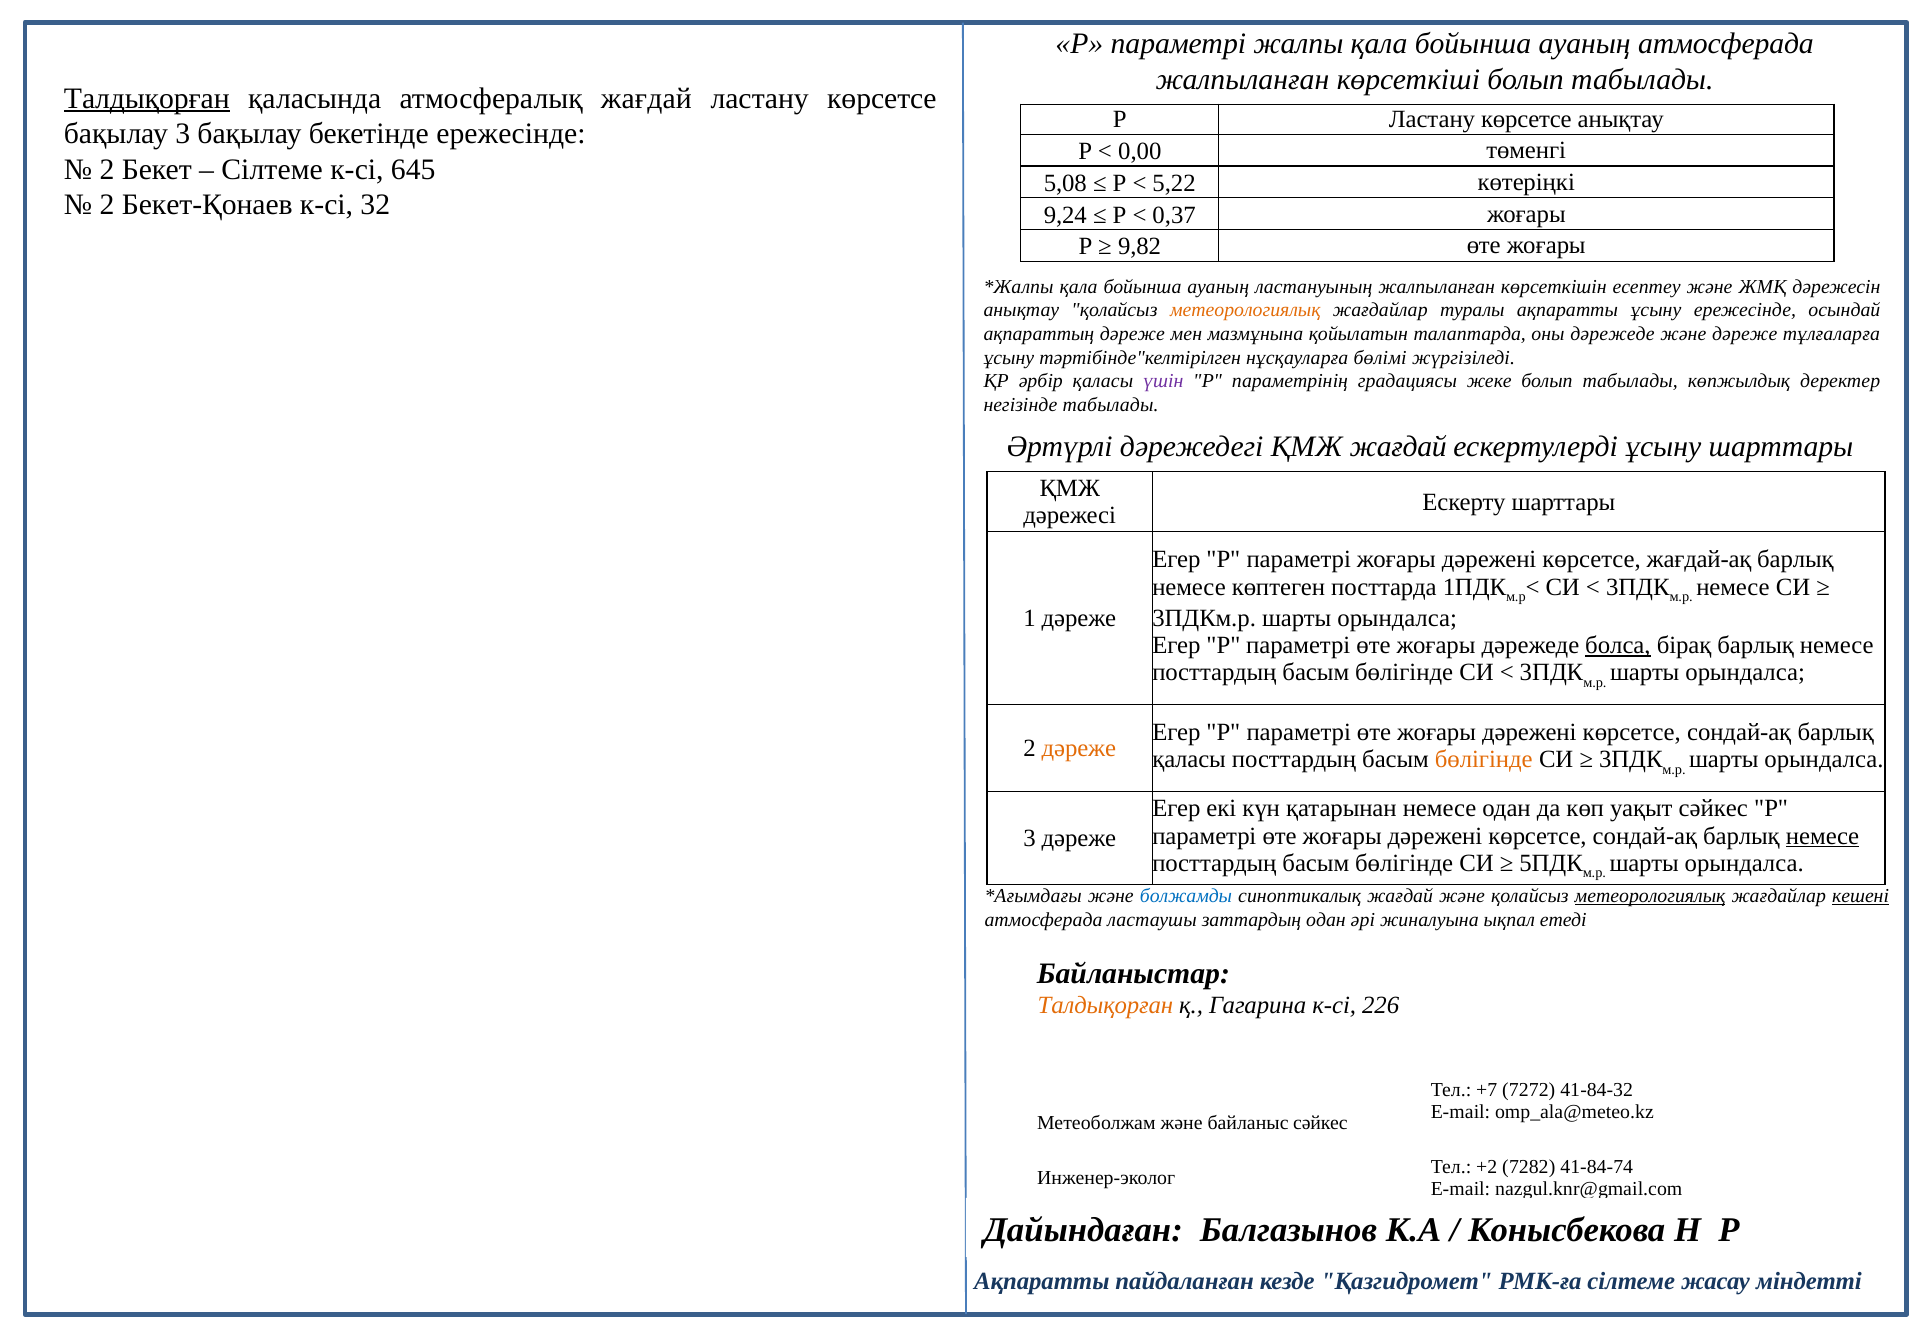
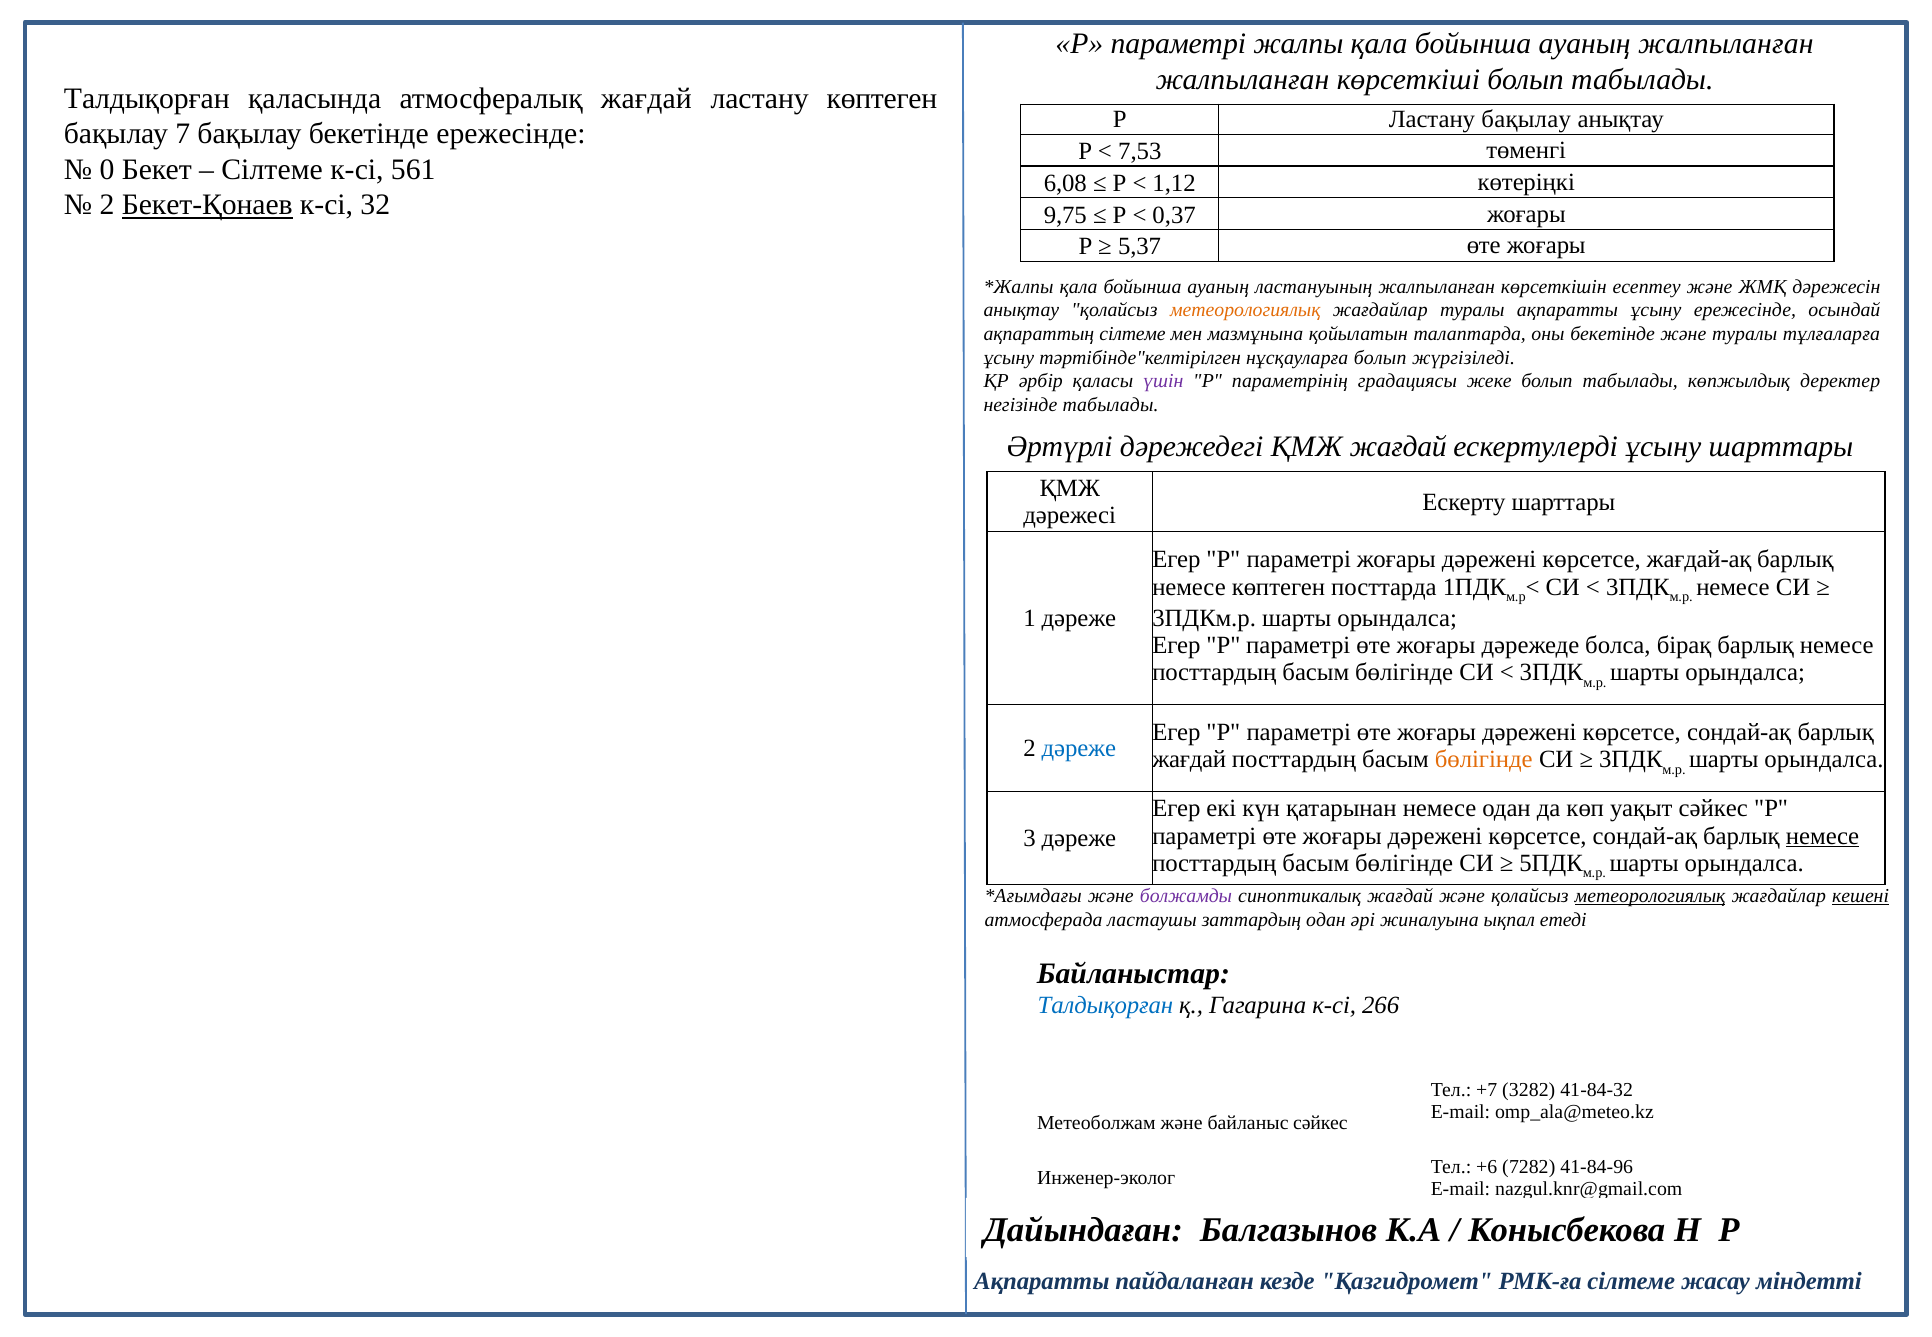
ауаның атмосферада: атмосферада -> жалпыланған (1726, 44)
Талдықорған underline: present -> none (147, 98)
көрсетсе: көрсетсе -> көптеген (882, 98)
Р Ластану көрсетсе: көрсетсе -> бақылау (1526, 119)
бақылау 3: 3 -> 7 (183, 134)
0,00: 0,00 -> 7,53 (1140, 151)
2: 2 -> 0 (107, 170)
645: 645 -> 561 (413, 170)
5,08: 5,08 -> 6,08 (1065, 183)
5,22: 5,22 -> 1,12 (1174, 183)
Бекет-Қонаев underline: none -> present (207, 205)
9,24: 9,24 -> 9,75 (1065, 215)
9,82: 9,82 -> 5,37 (1140, 247)
ақпараттың дәреже: дәреже -> сілтеме (1133, 334)
оны дәрежеде: дәрежеде -> бекетінде (1613, 334)
және дәреже: дәреже -> туралы (1745, 334)
нұсқауларға бөлімі: бөлімі -> болып (1380, 358)
болса underline: present -> none (1618, 646)
дәреже colour: orange -> blue (1079, 748)
қаласы: қаласы -> жағдай (1189, 760)
болжамды colour: blue -> purple (1186, 897)
Талдықорған colour: orange -> blue (1105, 1006)
226: 226 -> 266 (1381, 1006)
7272: 7272 -> 3282 (1529, 1090)
+2: +2 -> +6 (1487, 1168)
41-84-74: 41-84-74 -> 41-84-96 (1597, 1168)
